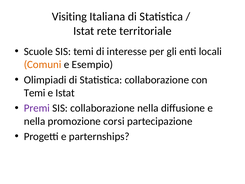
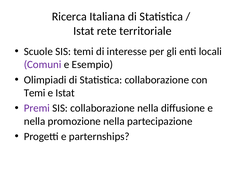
Visiting: Visiting -> Ricerca (69, 17)
Comuni colour: orange -> purple (43, 64)
promozione corsi: corsi -> nella (114, 121)
